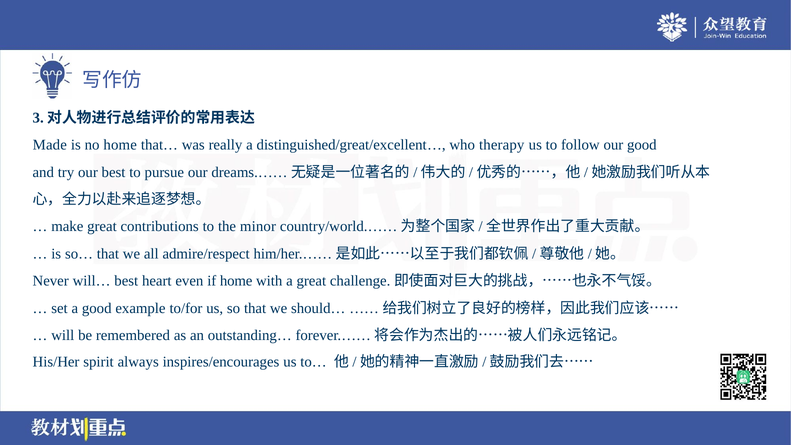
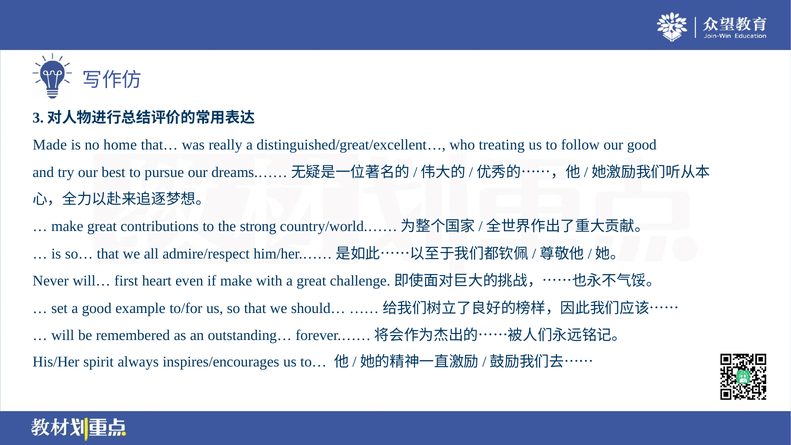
therapy: therapy -> treating (502, 145)
minor: minor -> strong (258, 227)
will… best: best -> first (126, 281)
if home: home -> make (236, 281)
